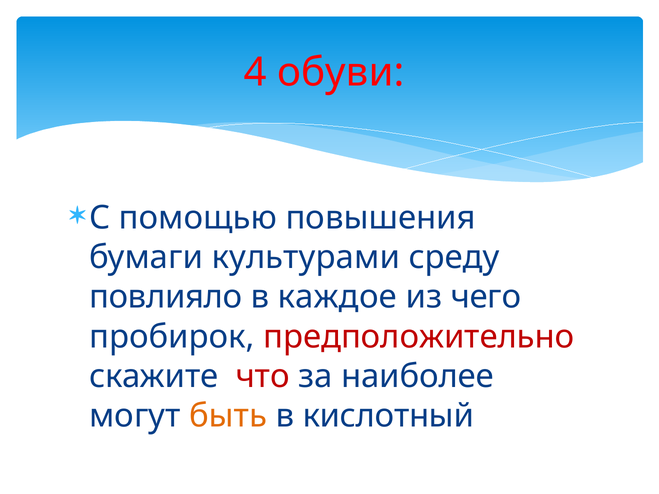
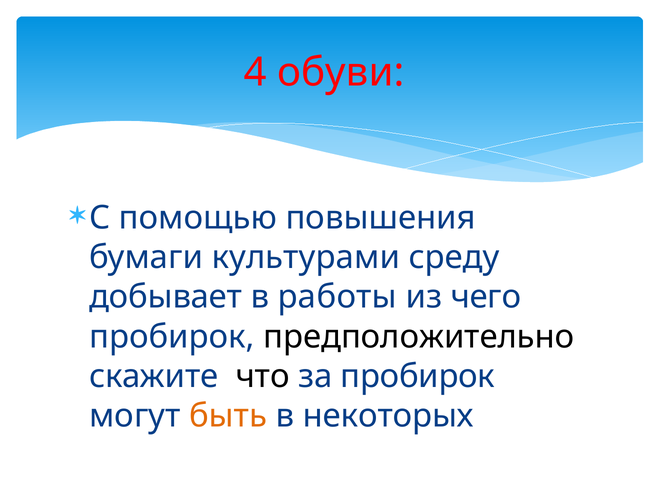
повлияло: повлияло -> добывает (166, 297)
каждое: каждое -> работы (337, 297)
предположительно colour: red -> black (419, 337)
что colour: red -> black (263, 376)
за наиболее: наиболее -> пробирок (418, 376)
кислотный: кислотный -> некоторых (388, 416)
